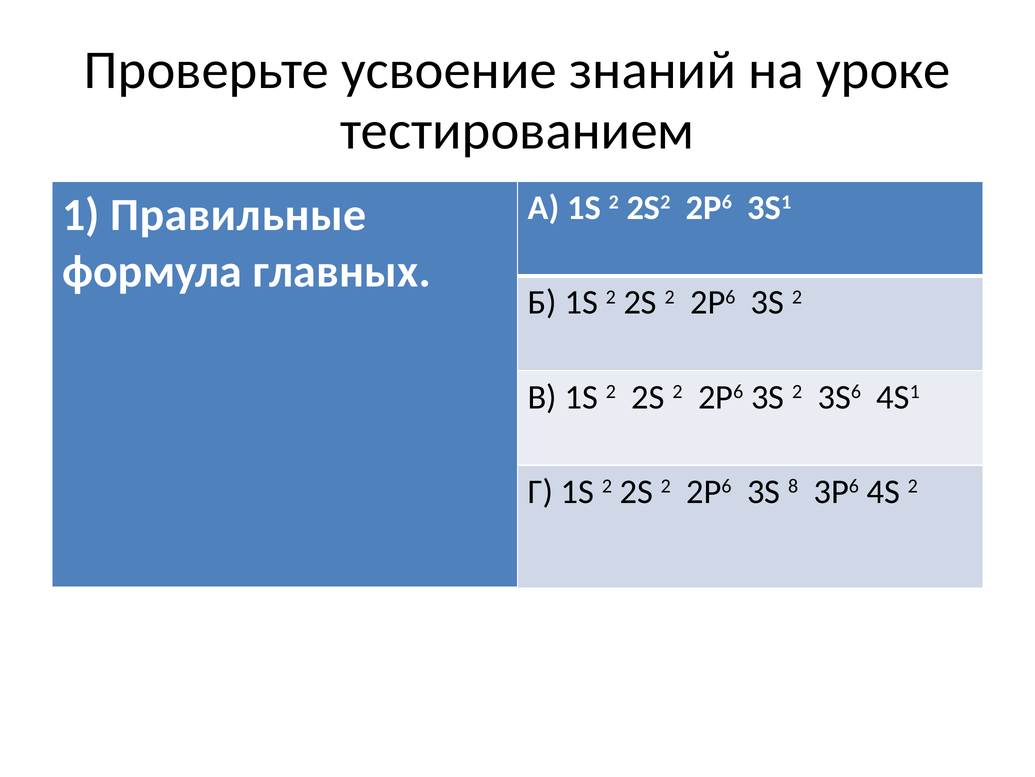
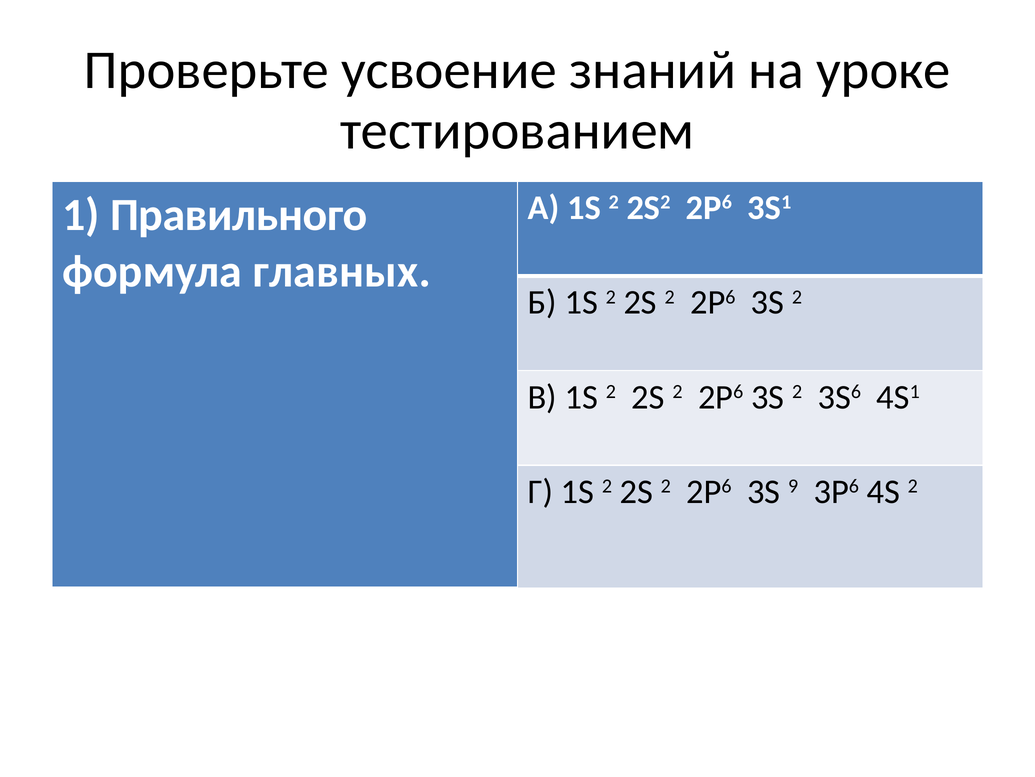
Правильные: Правильные -> Правильного (239, 215)
8: 8 -> 9 (793, 486)
